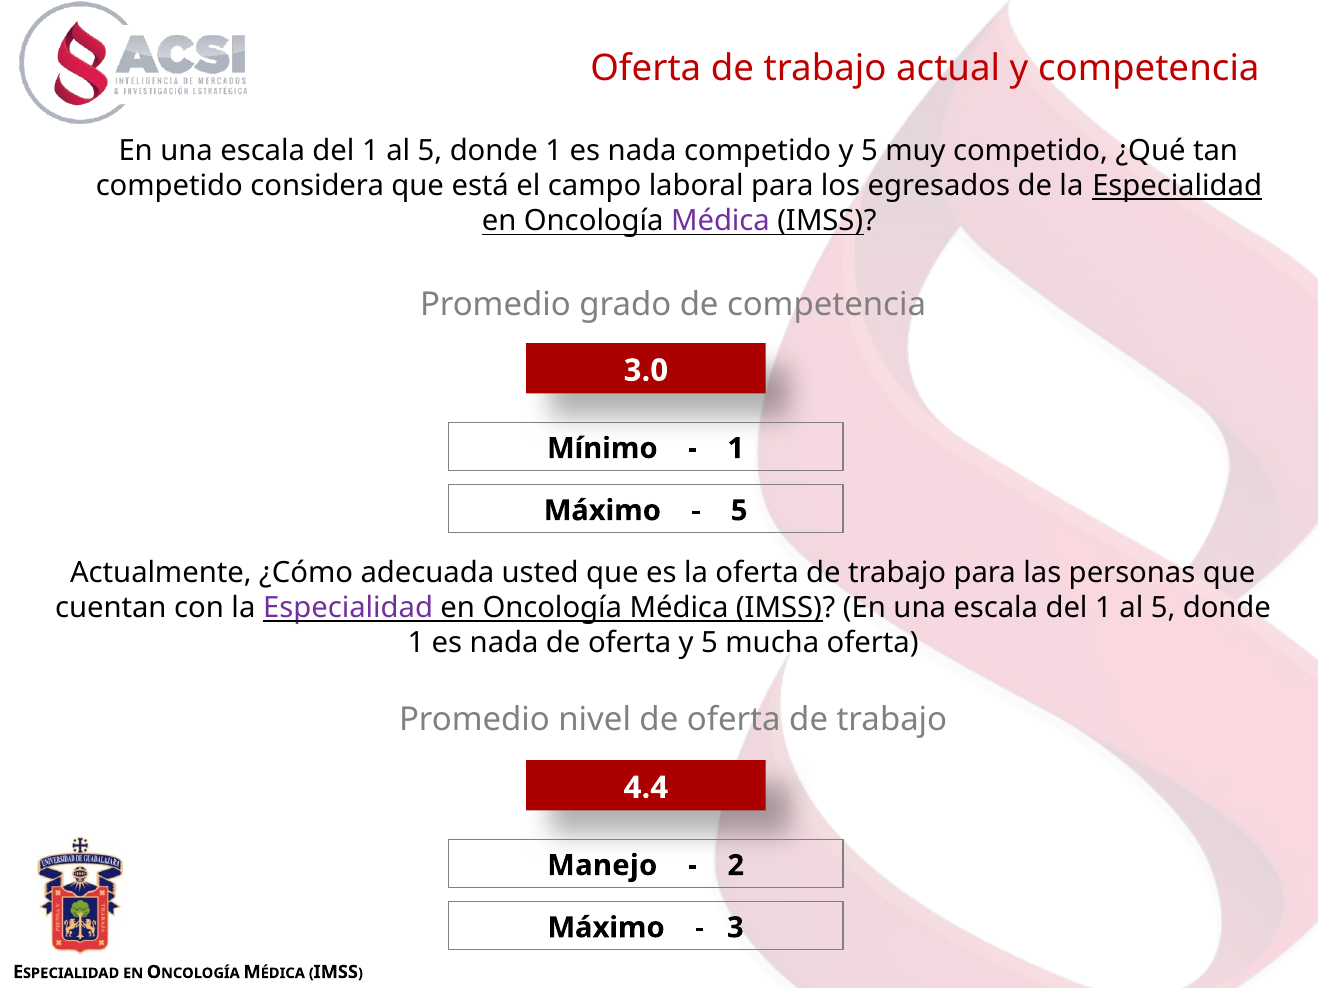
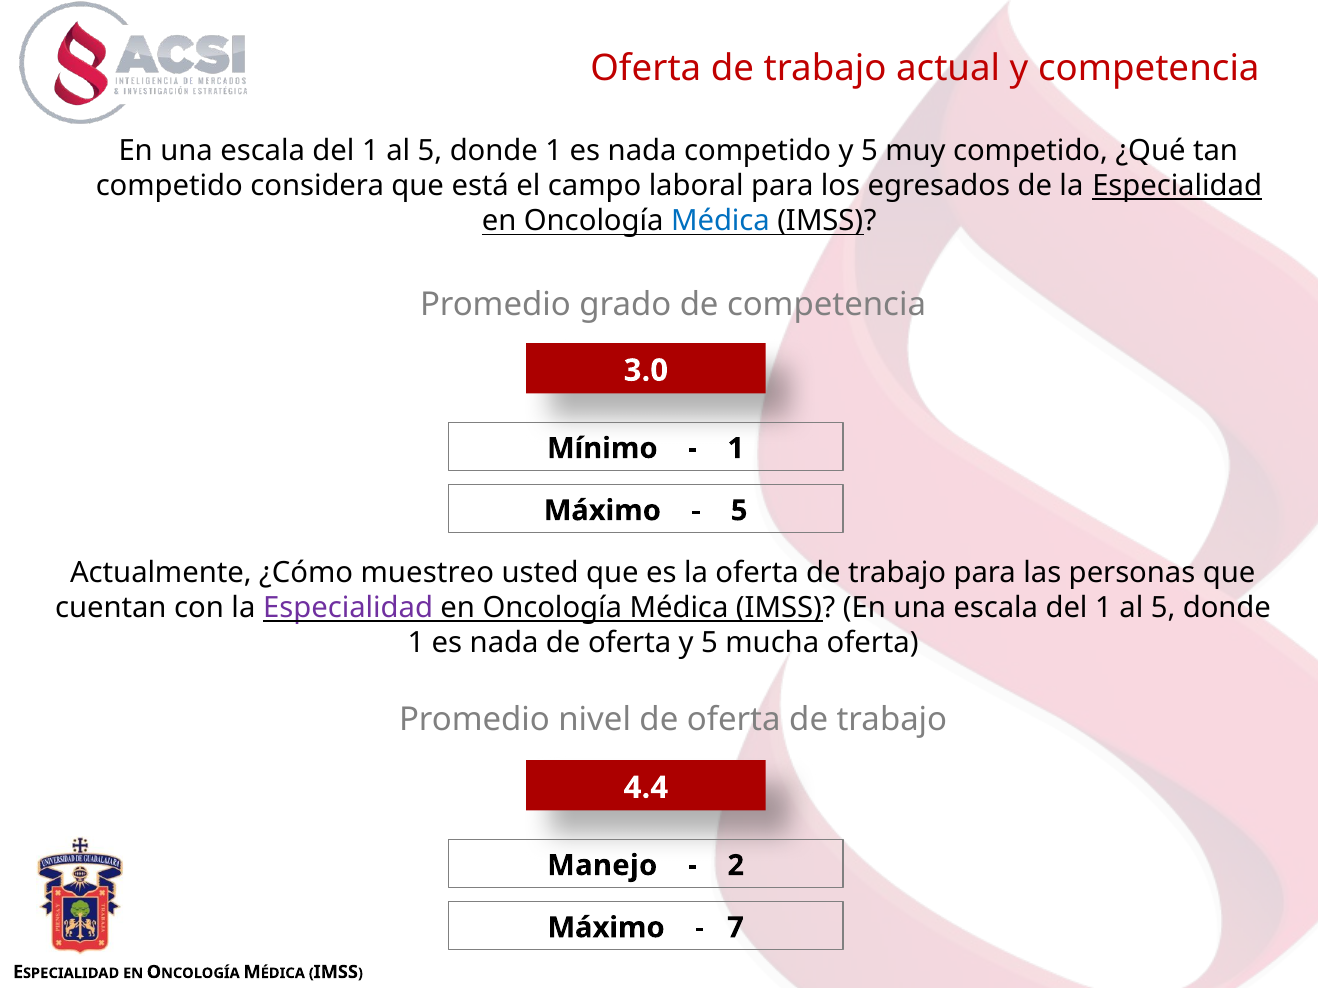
Médica colour: purple -> blue (720, 221)
adecuada: adecuada -> muestreo (427, 573)
3: 3 -> 7 (735, 928)
